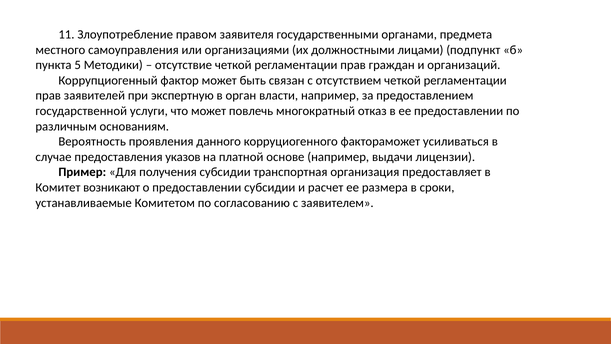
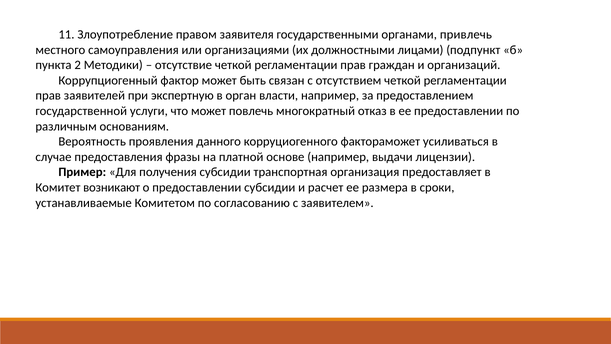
предмета: предмета -> привлечь (466, 35)
5: 5 -> 2 (78, 65)
указов: указов -> фразы (183, 157)
